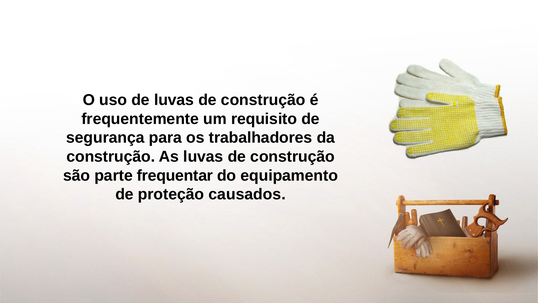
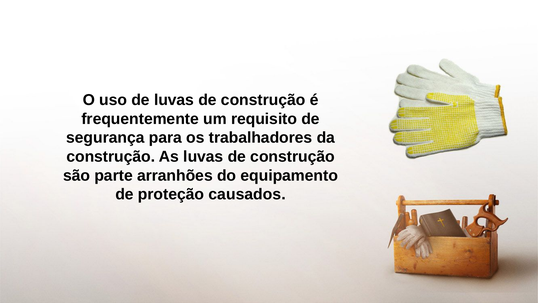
frequentar: frequentar -> arranhões (175, 175)
